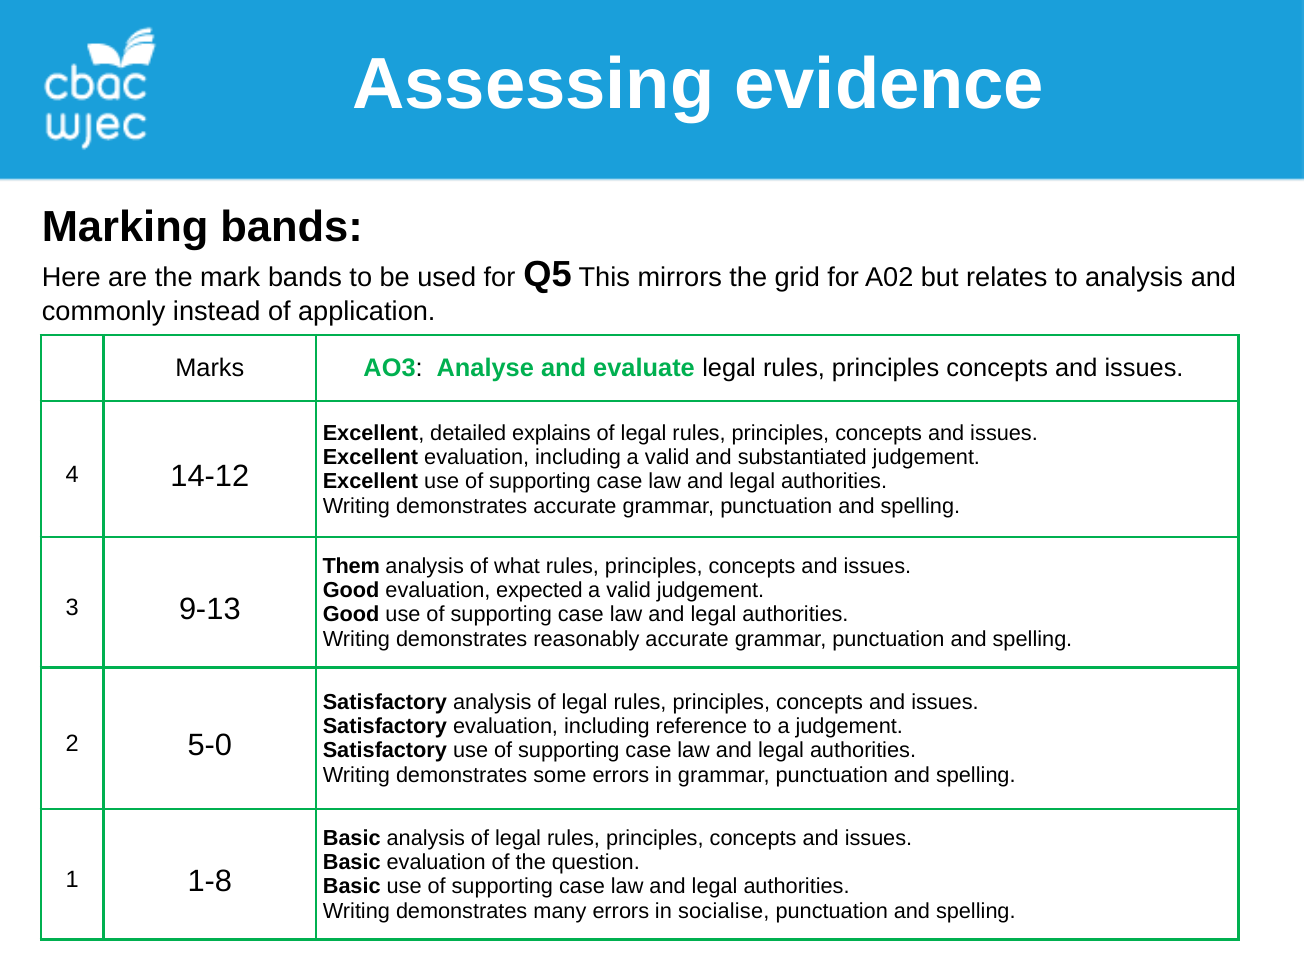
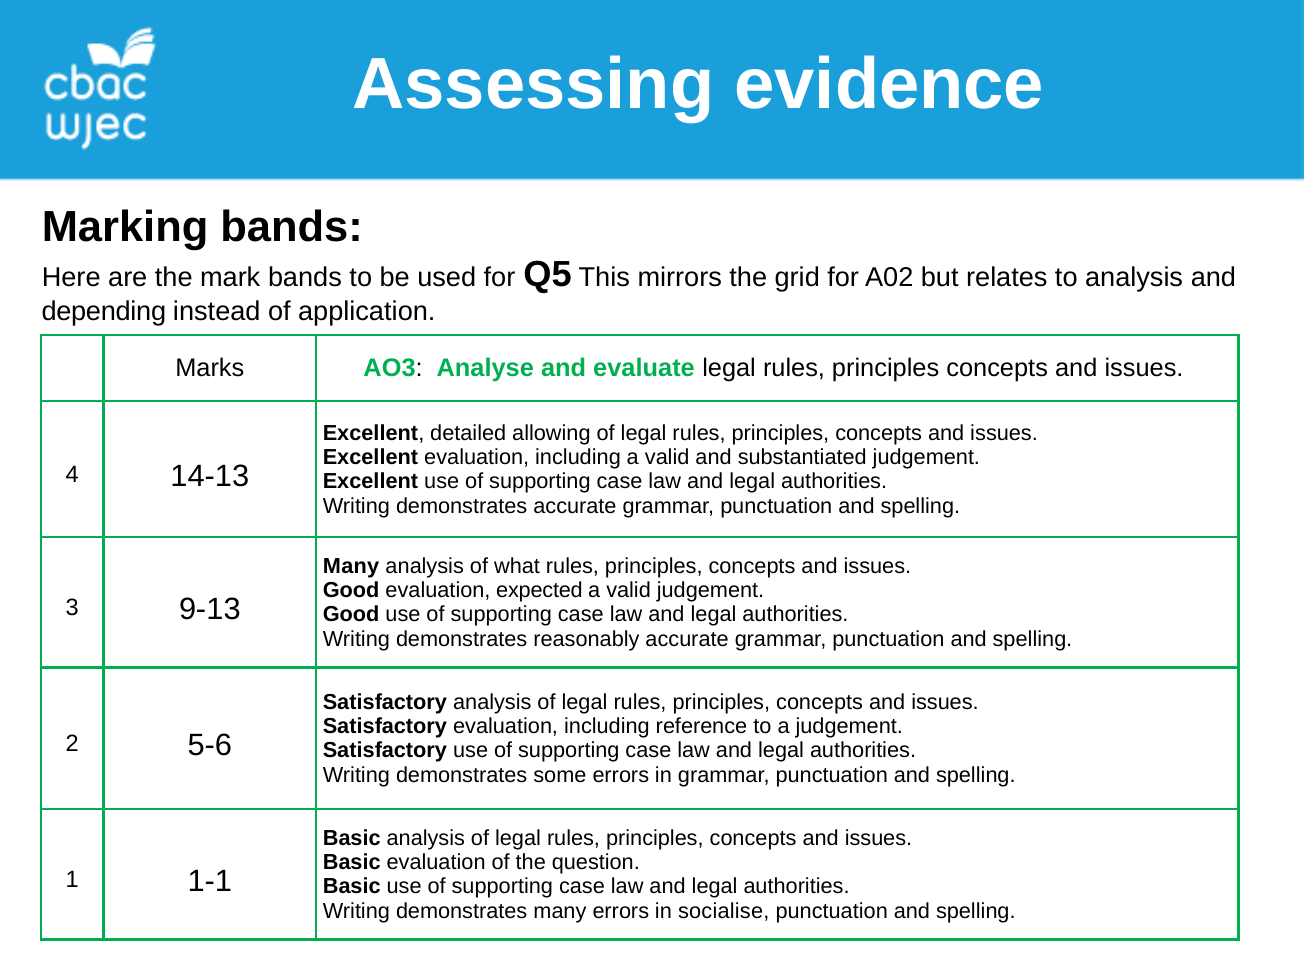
commonly: commonly -> depending (104, 312)
explains: explains -> allowing (551, 433)
14-12: 14-12 -> 14-13 (210, 476)
Them: Them -> Many (351, 566)
5-0: 5-0 -> 5-6 (210, 745)
1-8: 1-8 -> 1-1 (210, 881)
